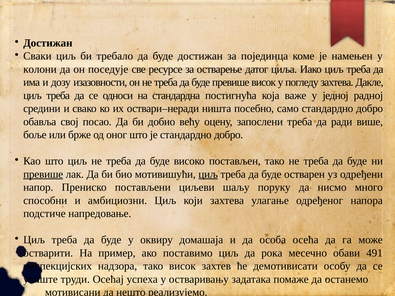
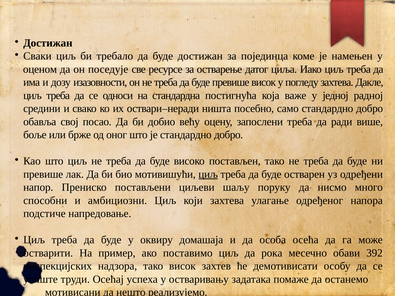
колони: колони -> оценом (40, 69)
превише underline: present -> none (43, 174)
491: 491 -> 392 (374, 253)
